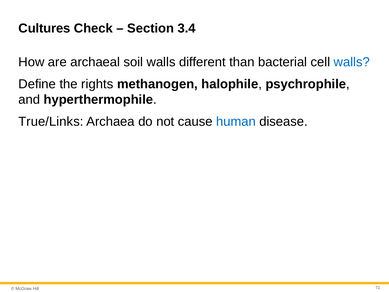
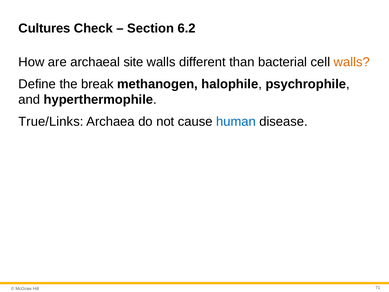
3.4: 3.4 -> 6.2 (187, 28)
soil: soil -> site (133, 62)
walls colour: blue -> orange (352, 62)
rights: rights -> break (97, 84)
